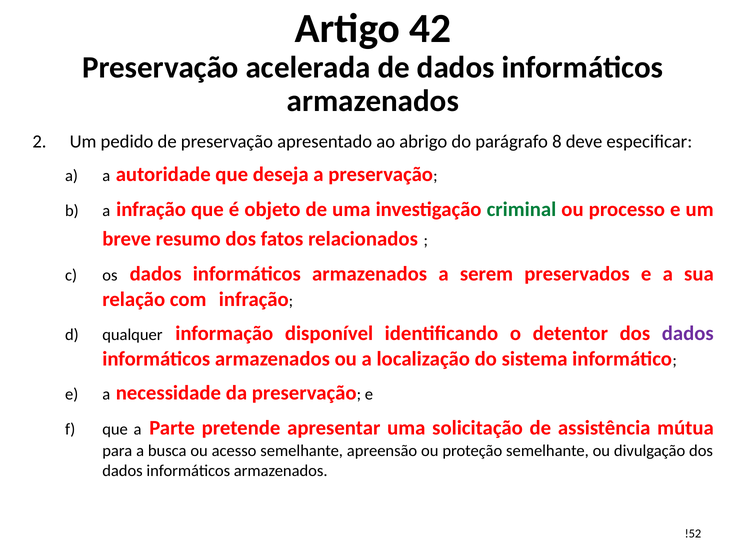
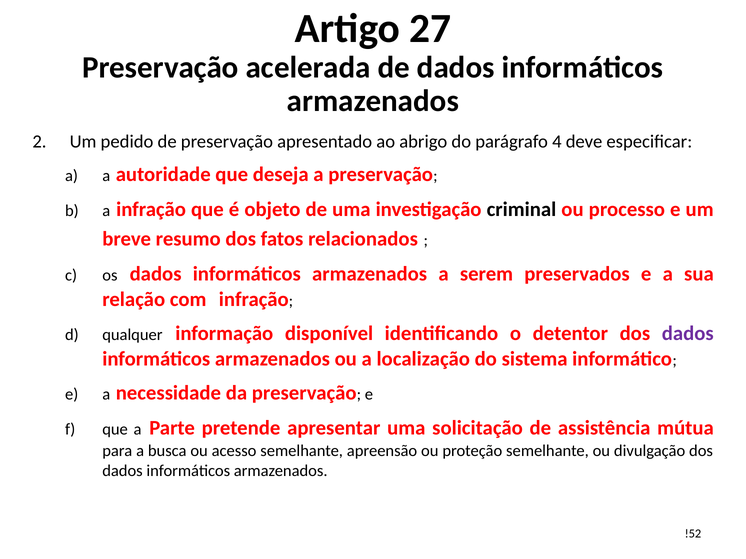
42: 42 -> 27 (430, 28)
8: 8 -> 4 (557, 142)
criminal colour: green -> black (521, 209)
